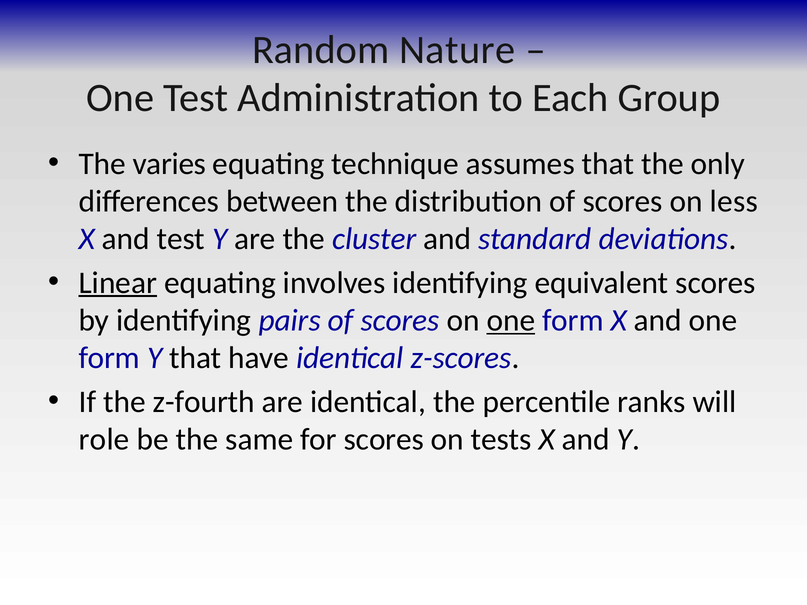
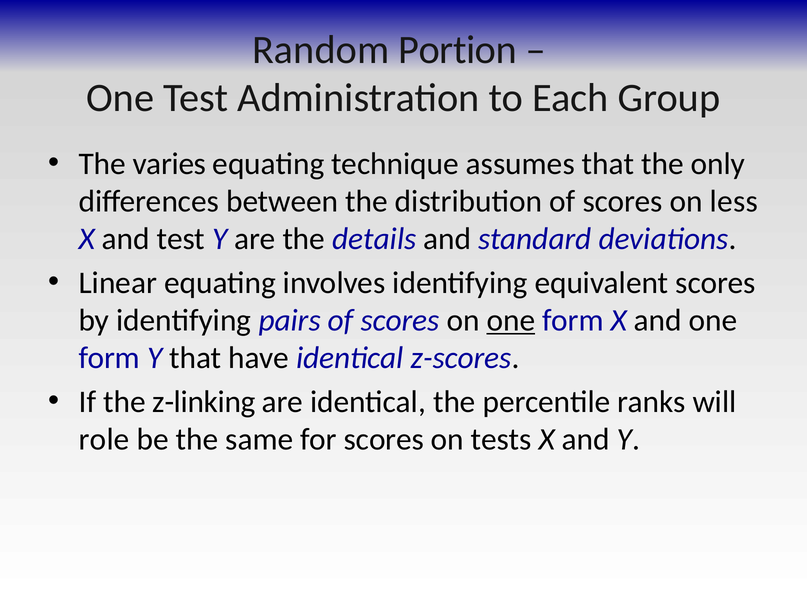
Nature: Nature -> Portion (458, 50)
cluster: cluster -> details (374, 239)
Linear underline: present -> none (118, 283)
z-fourth: z-fourth -> z-linking (204, 402)
